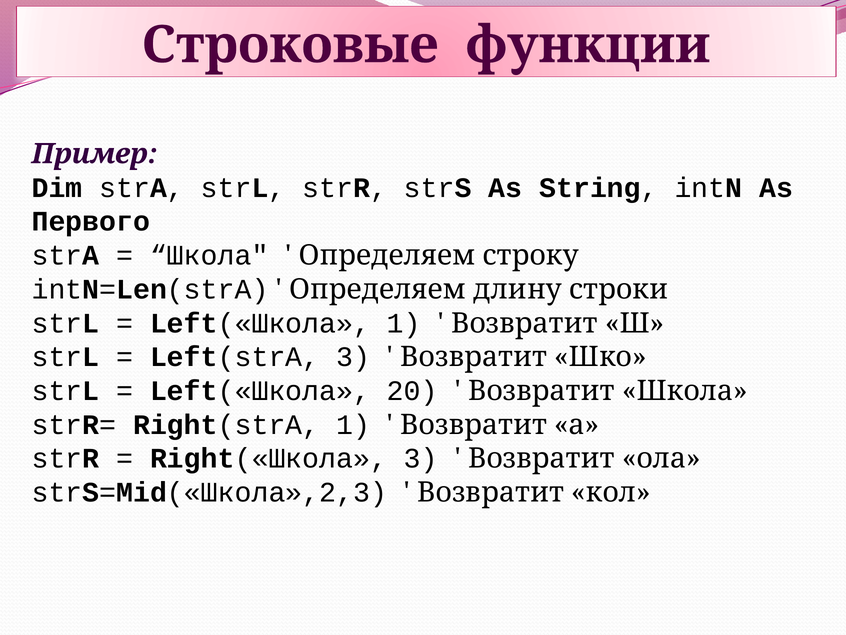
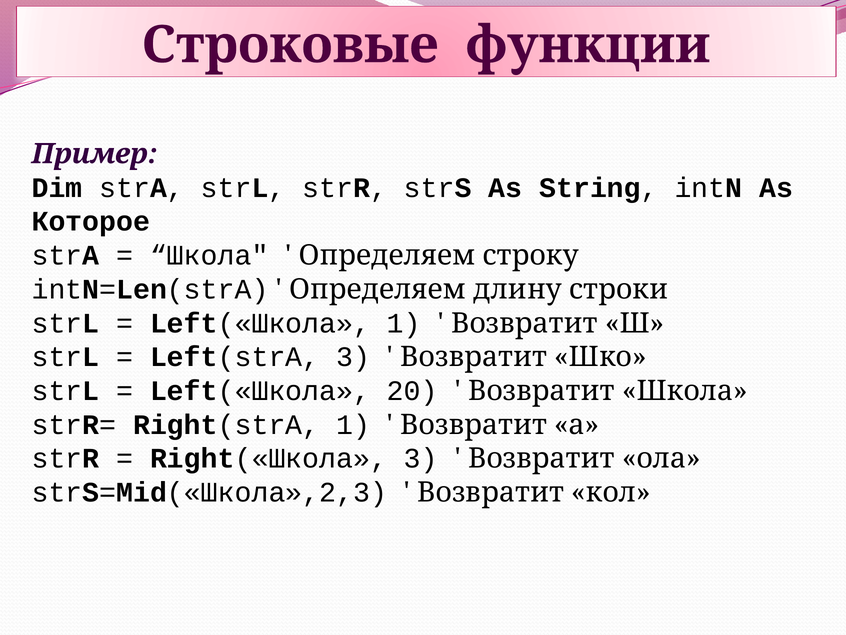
Первого: Первого -> Которое (91, 221)
